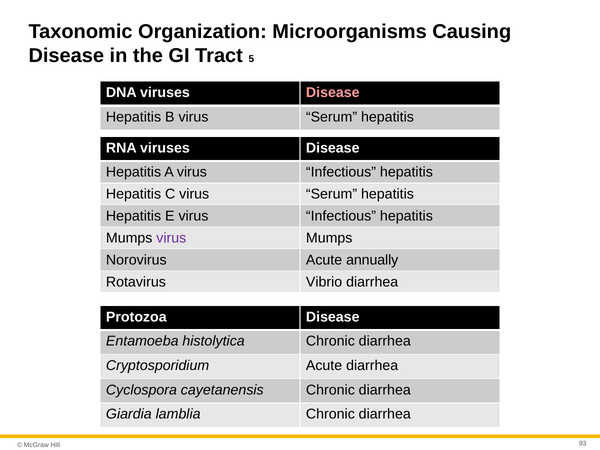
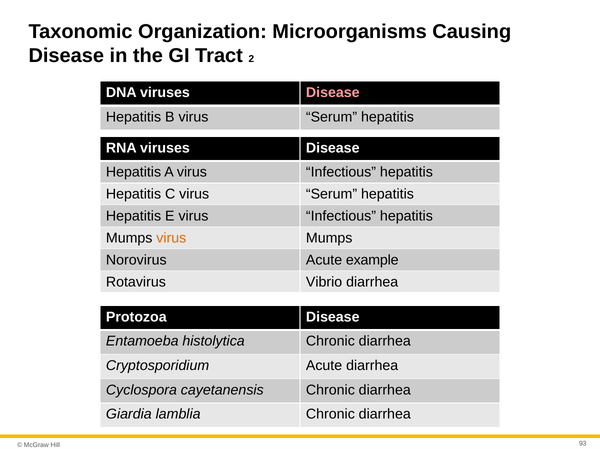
5: 5 -> 2 (251, 59)
virus colour: purple -> orange (171, 238)
annually: annually -> example (372, 260)
